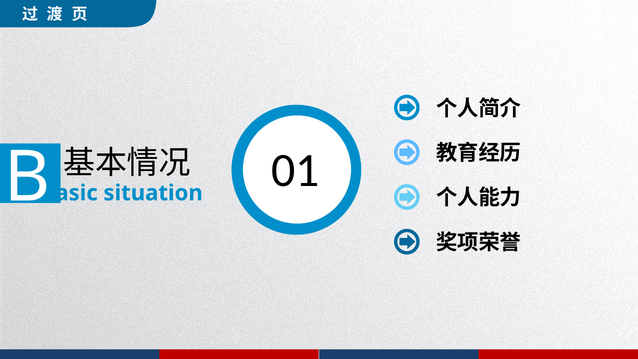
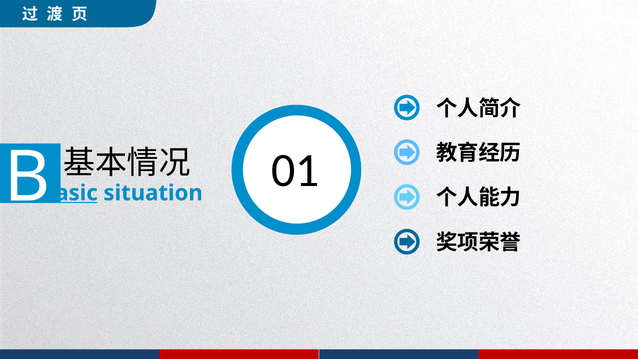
asic underline: none -> present (77, 193)
